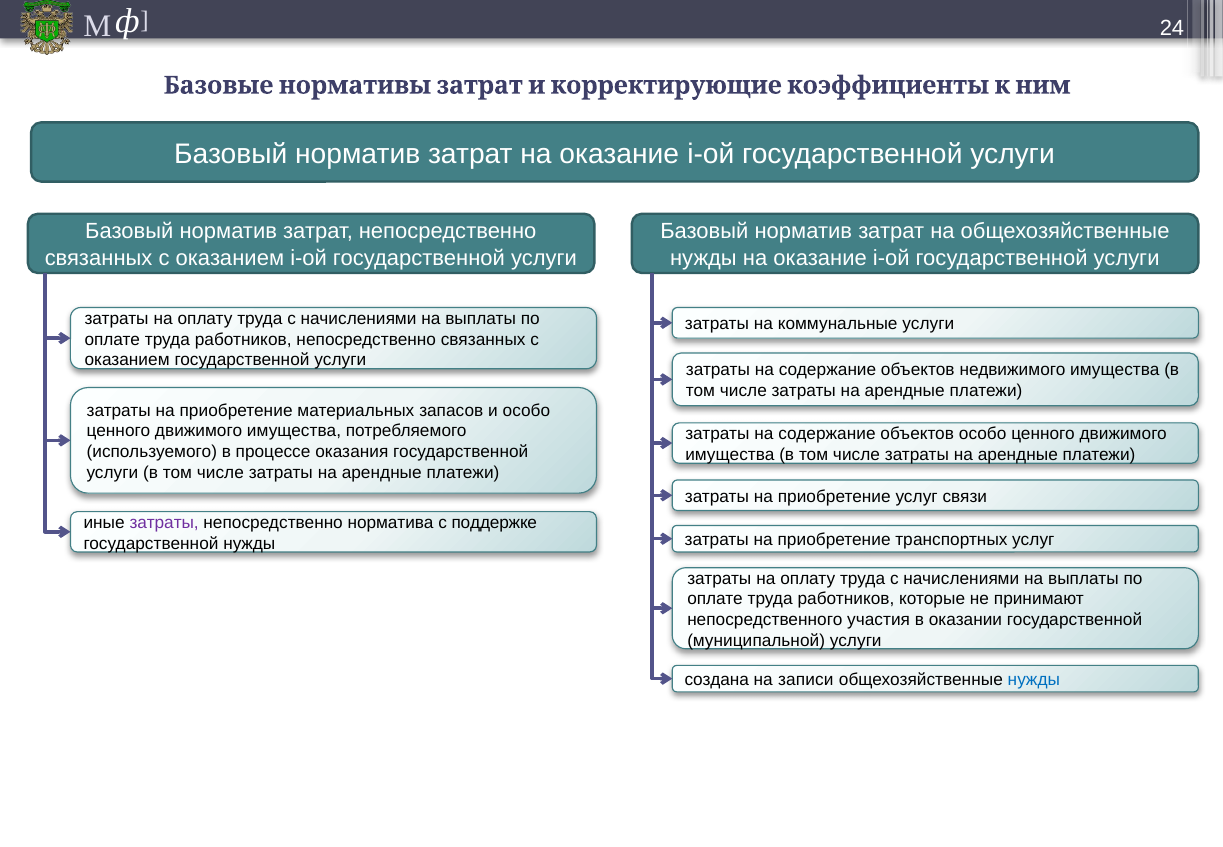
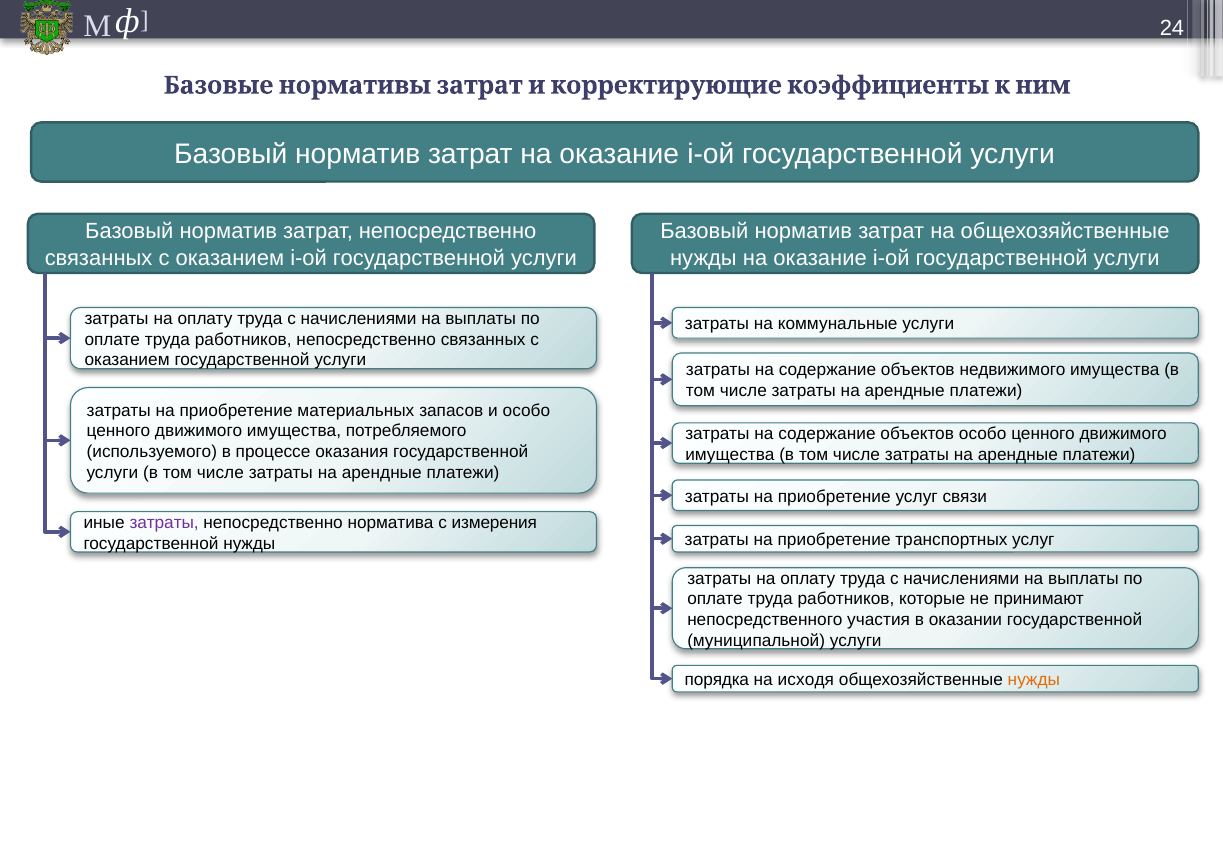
поддержке: поддержке -> измерения (494, 522)
создана: создана -> порядка (717, 680)
записи: записи -> исходя (806, 680)
нужды colour: blue -> orange (1034, 680)
